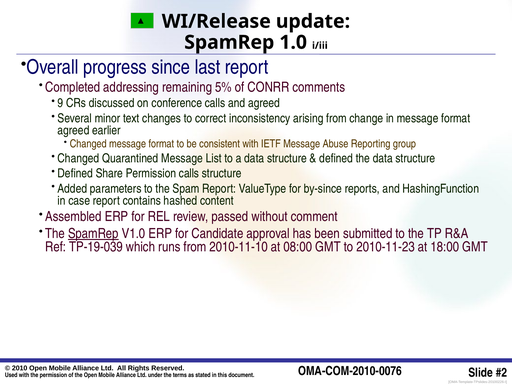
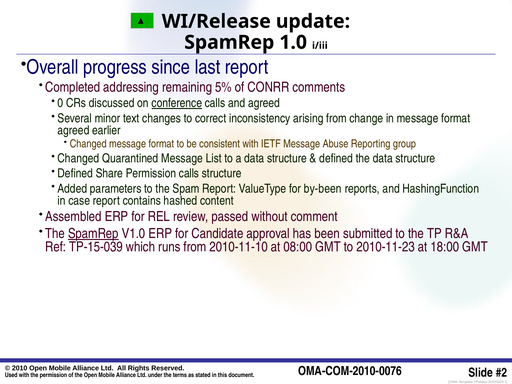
9: 9 -> 0 (60, 103)
conference underline: none -> present (177, 103)
by-since: by-since -> by-been (323, 189)
TP-19-039: TP-19-039 -> TP-15-039 (96, 247)
